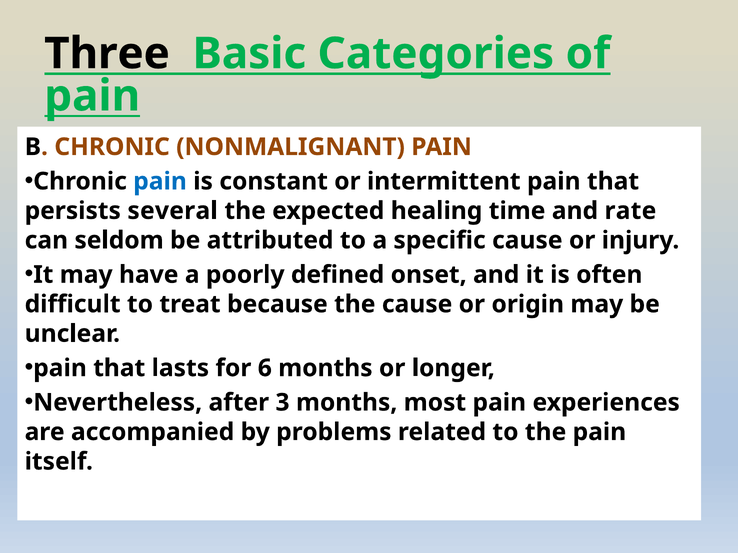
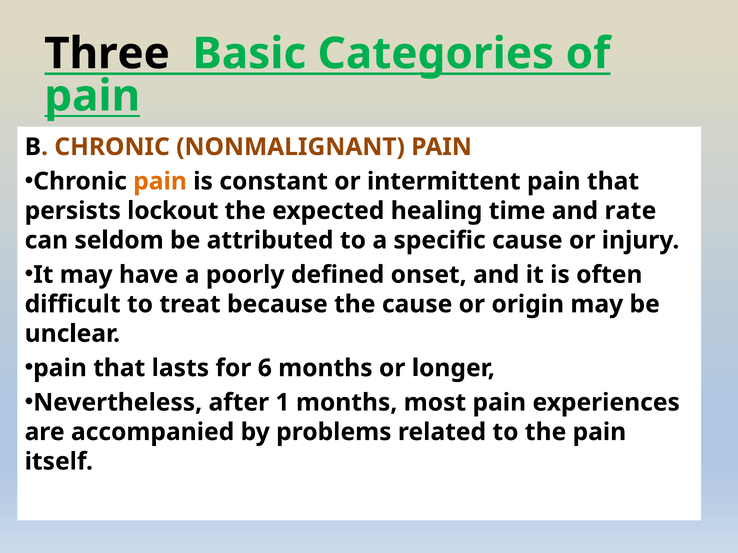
pain colour: blue -> orange (160, 181)
several: several -> lockout (173, 211)
3: 3 -> 1 (282, 403)
